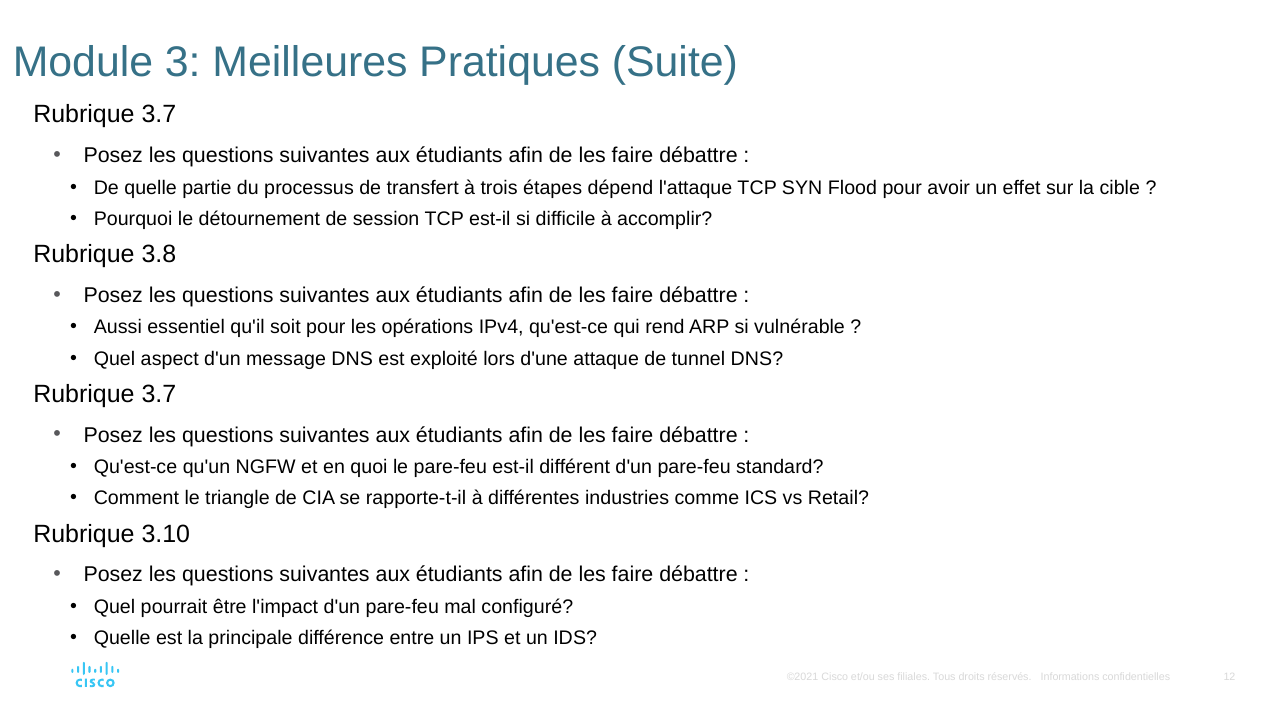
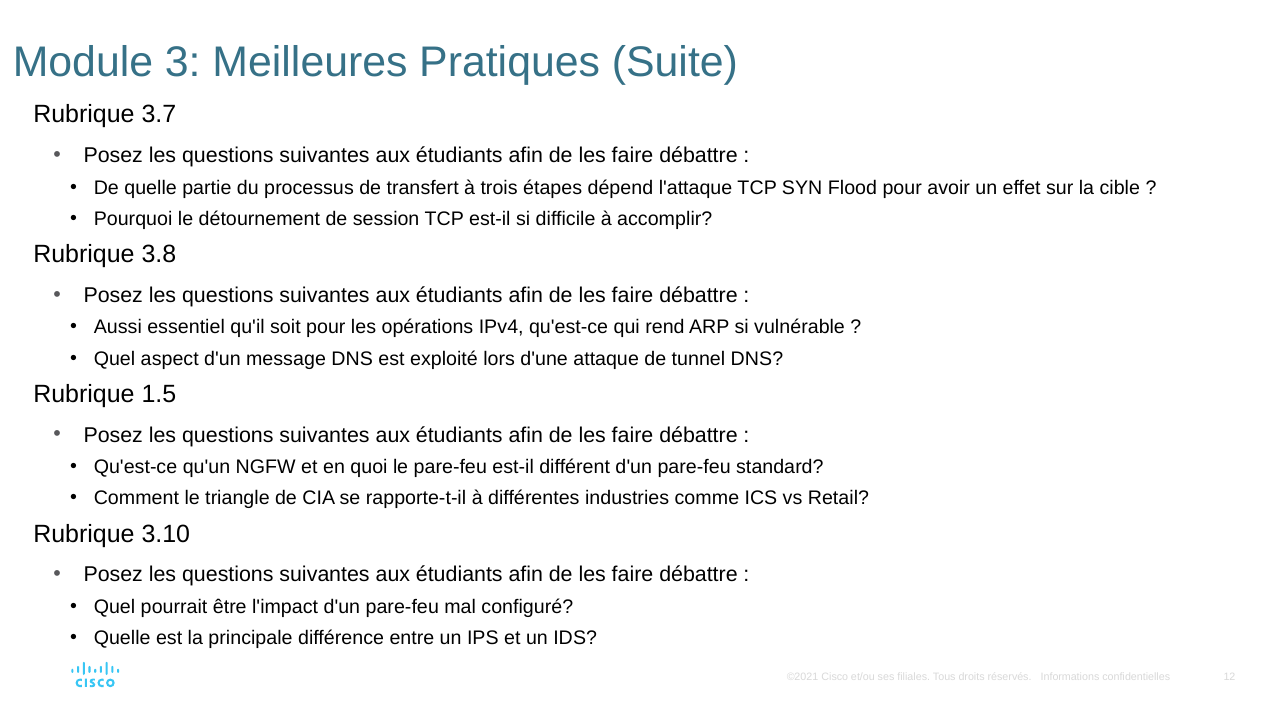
3.7: 3.7 -> 1.5 (159, 394)
